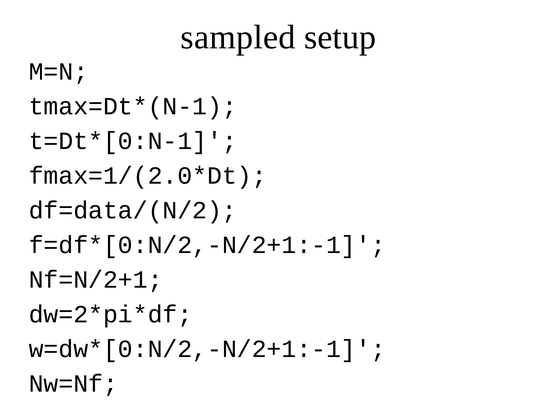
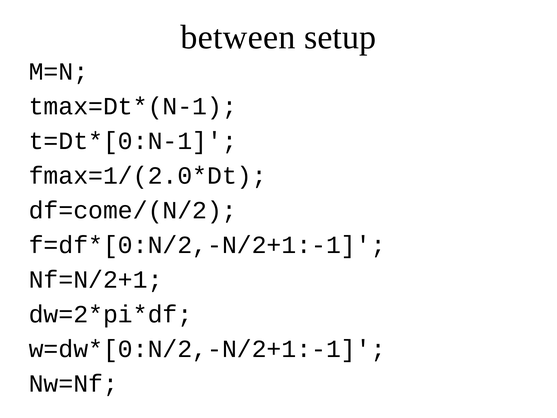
sampled: sampled -> between (238, 37)
df=data/(N/2: df=data/(N/2 -> df=come/(N/2 (133, 210)
